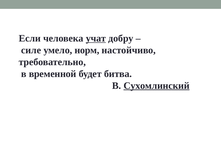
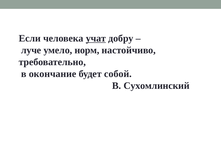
силе: силе -> луче (31, 50)
временной: временной -> окончание (53, 74)
битва: битва -> собой (118, 74)
Сухомлинский underline: present -> none (157, 85)
